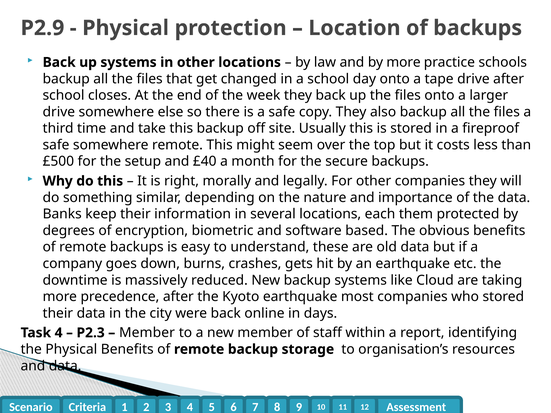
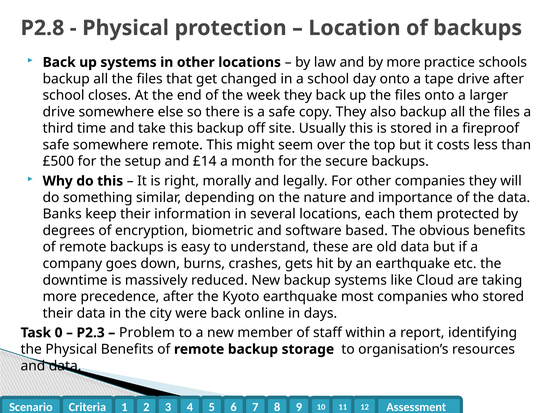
P2.9: P2.9 -> P2.8 (42, 28)
£40: £40 -> £14 (205, 162)
Task 4: 4 -> 0 (59, 333)
Member: Member -> Problem (147, 333)
